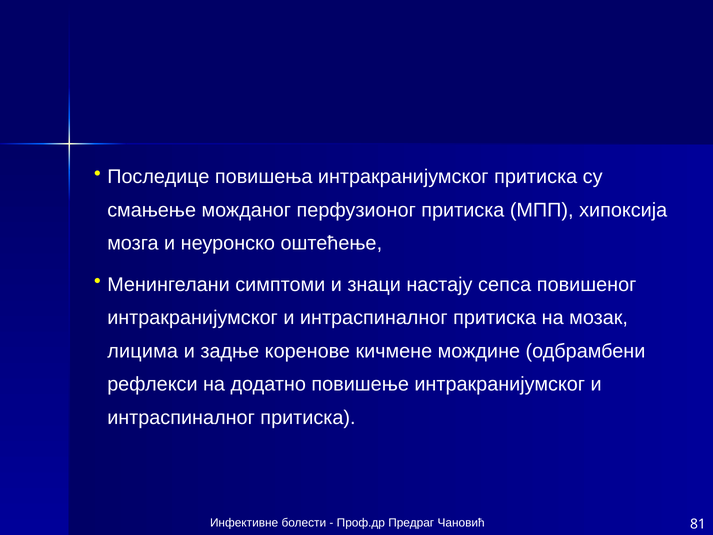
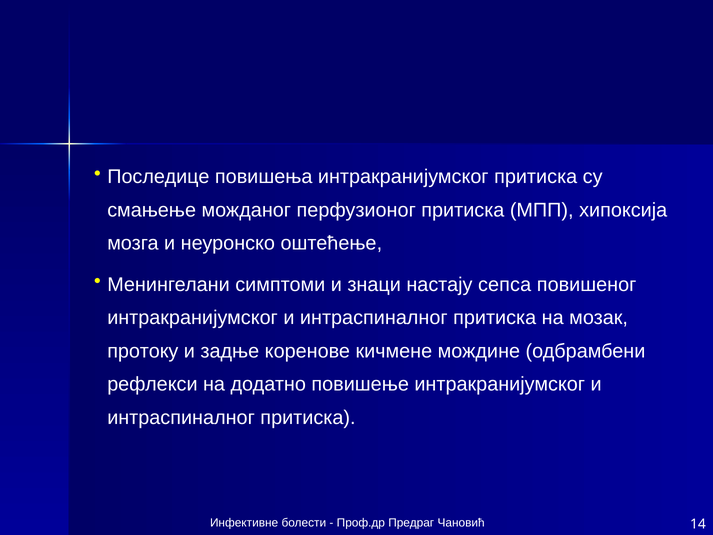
лицима: лицима -> протоку (143, 351)
81: 81 -> 14 (698, 524)
